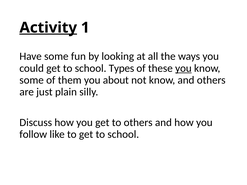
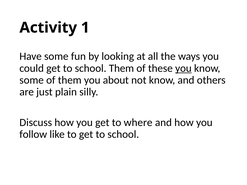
Activity underline: present -> none (48, 28)
school Types: Types -> Them (121, 68)
to others: others -> where (138, 123)
